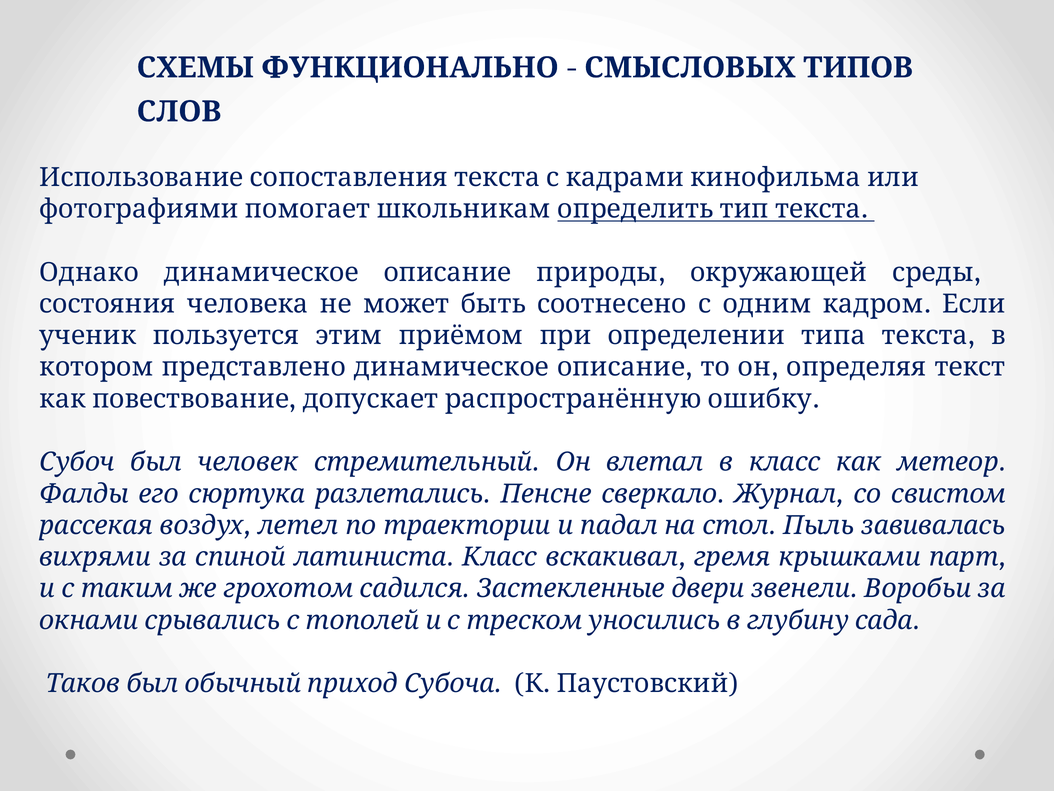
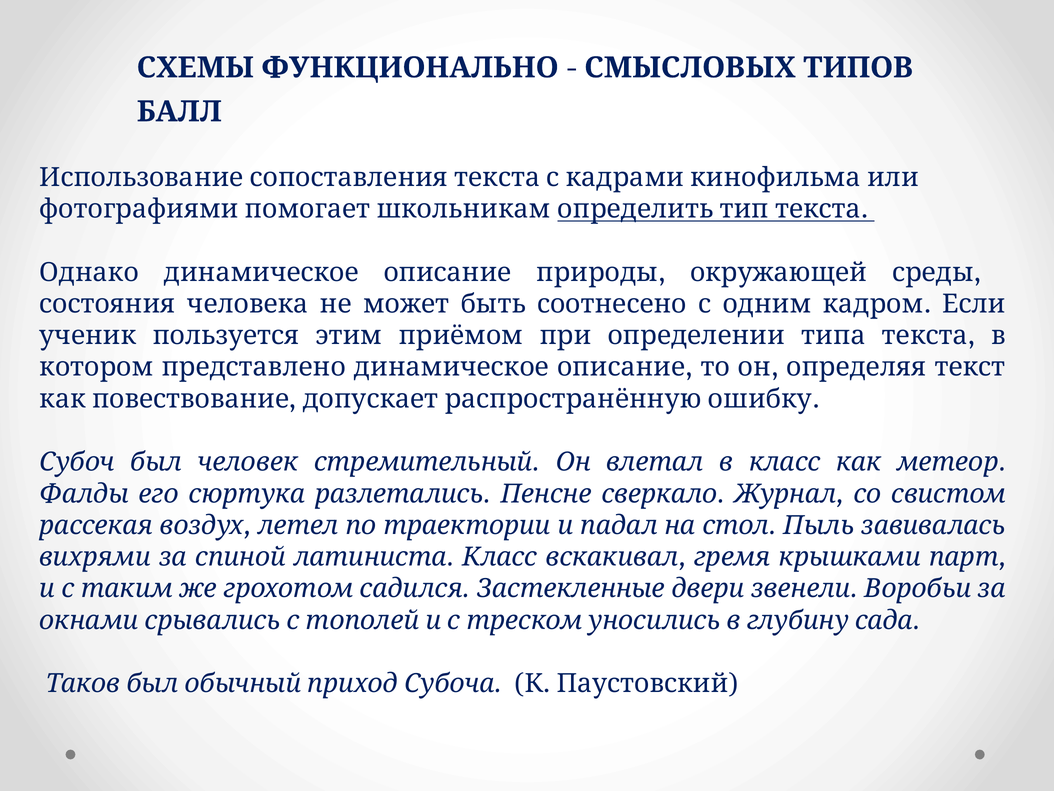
СЛОВ: СЛОВ -> БАЛЛ (179, 112)
